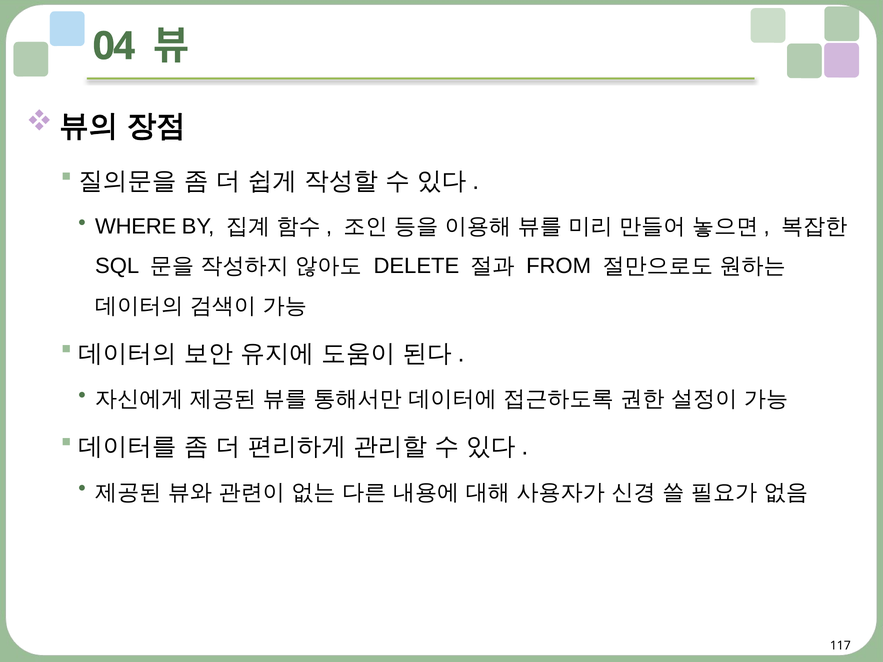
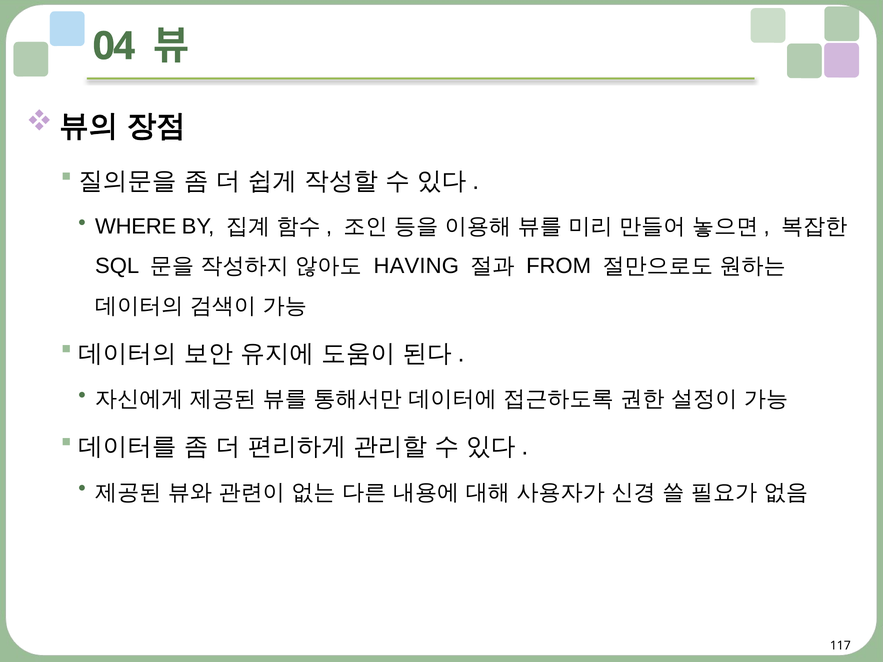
DELETE: DELETE -> HAVING (416, 266)
